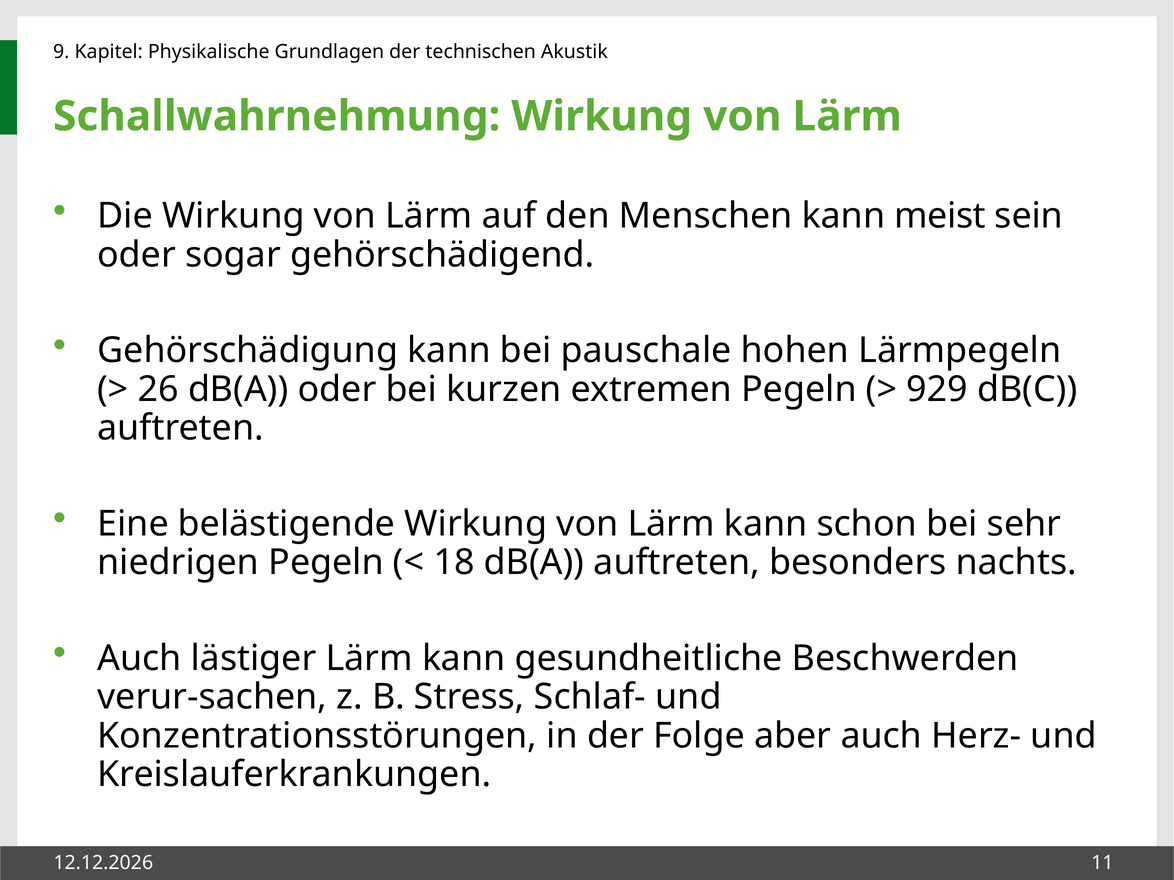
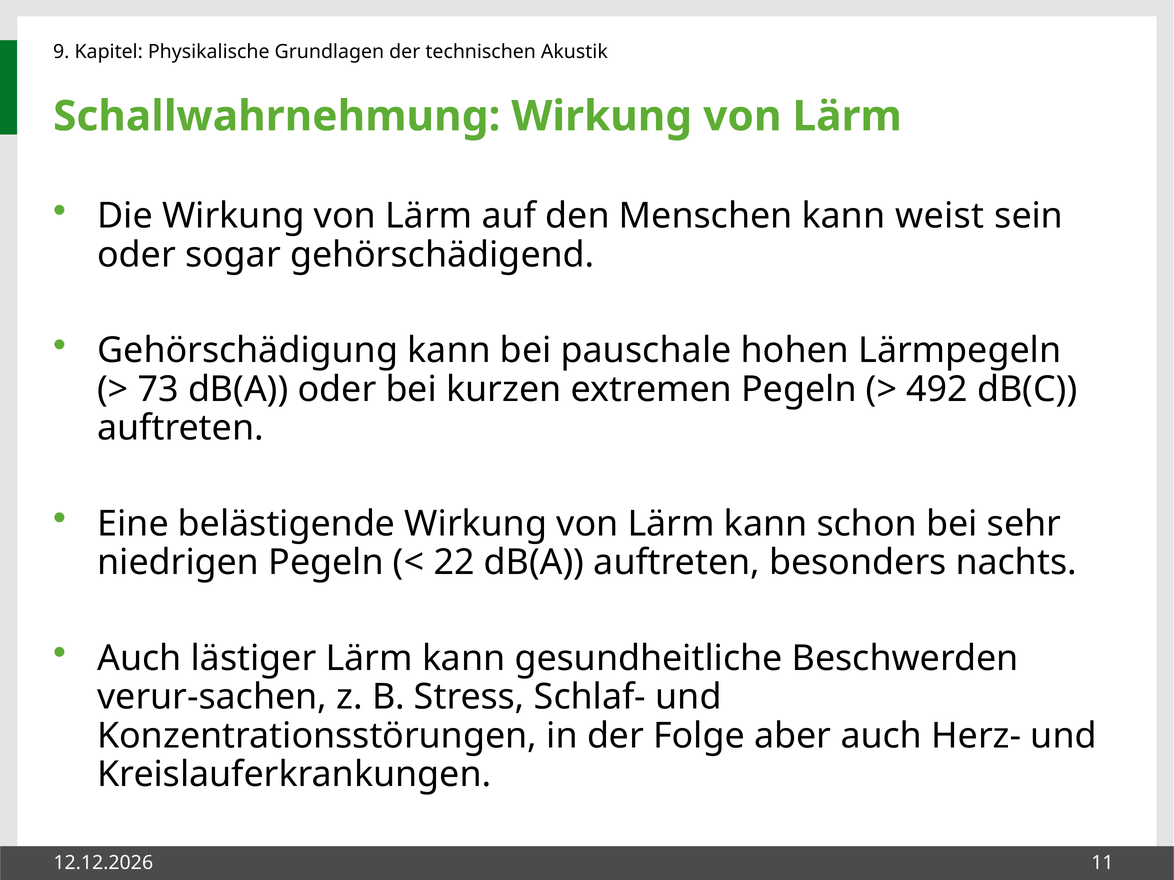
meist: meist -> weist (940, 216)
26: 26 -> 73 (158, 390)
929: 929 -> 492 (937, 390)
18: 18 -> 22 (454, 563)
